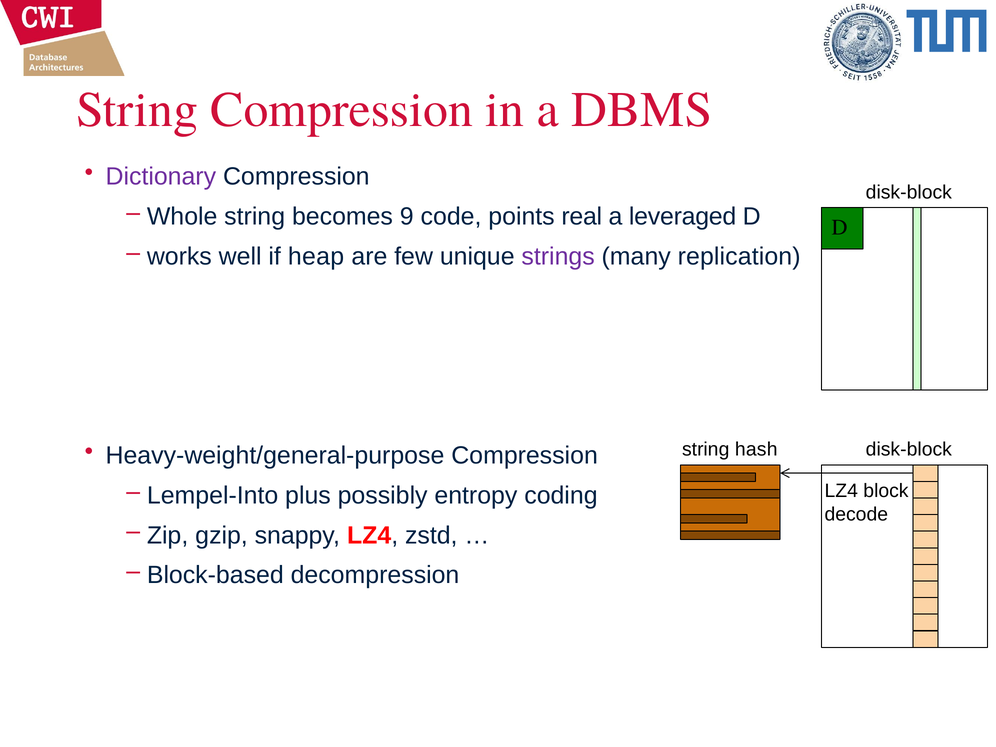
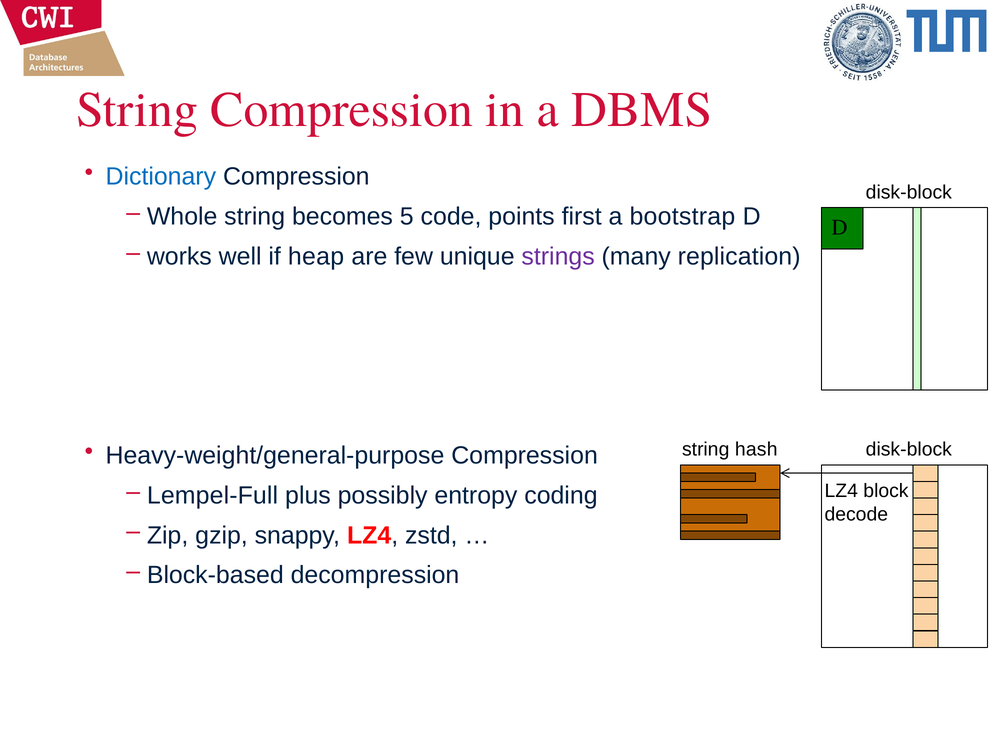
Dictionary colour: purple -> blue (161, 177)
9: 9 -> 5 (407, 217)
real: real -> first (582, 217)
leveraged: leveraged -> bootstrap (682, 217)
Lempel-Into: Lempel-Into -> Lempel-Full (213, 495)
